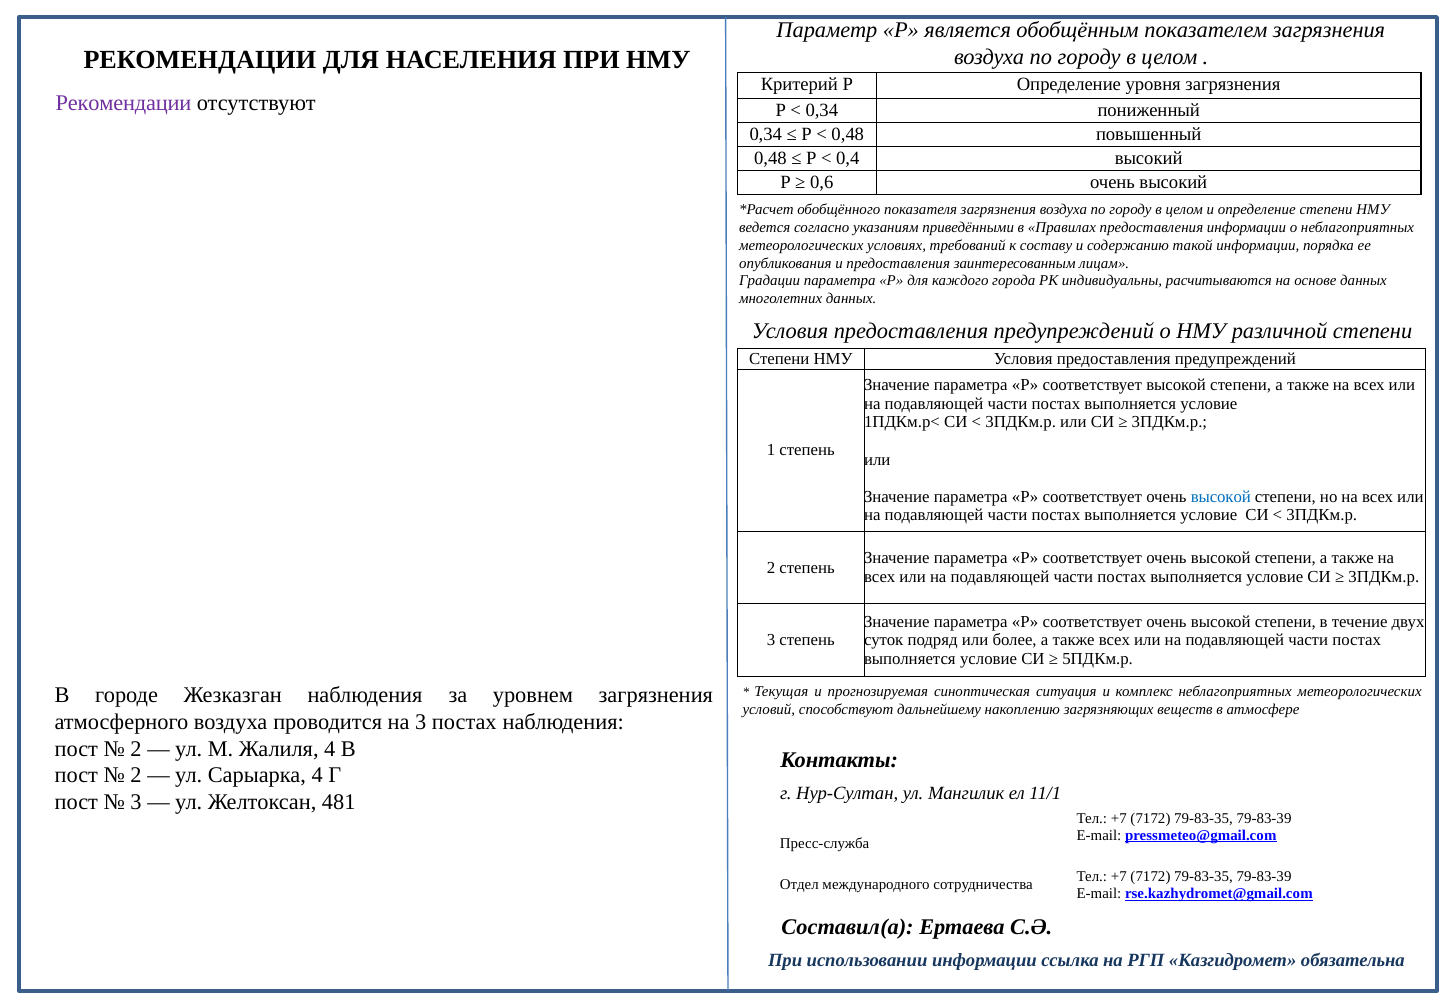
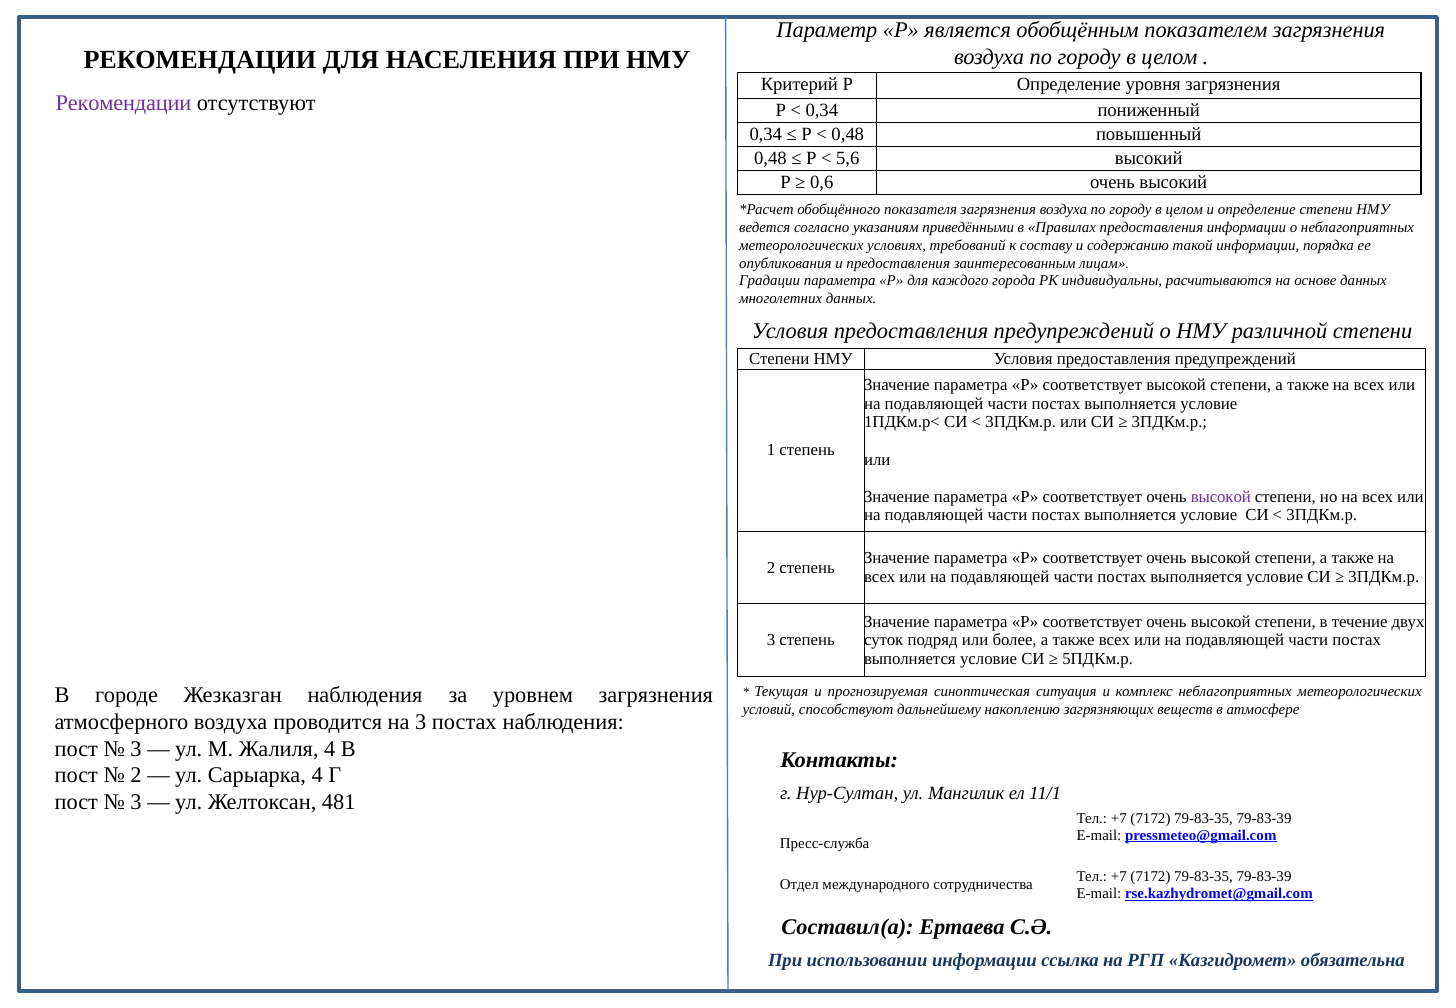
0,4: 0,4 -> 5,6 (848, 158)
высокой colour: blue -> purple (1221, 497)
2: 2 -> 3 (136, 749)
